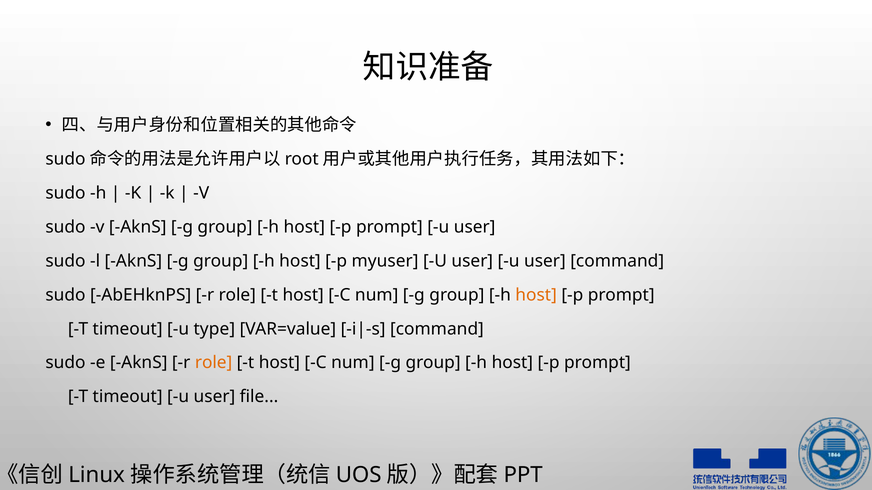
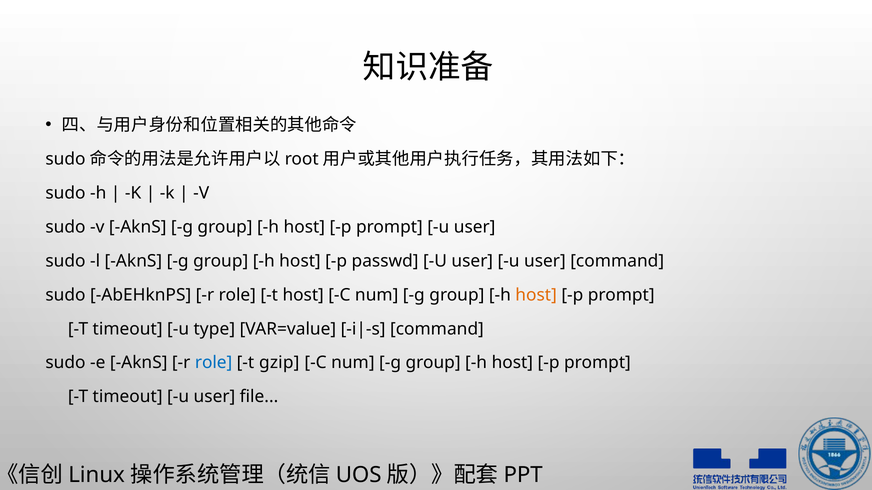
myuser: myuser -> passwd (385, 261)
role colour: orange -> blue (214, 363)
host: host -> gzip (279, 363)
